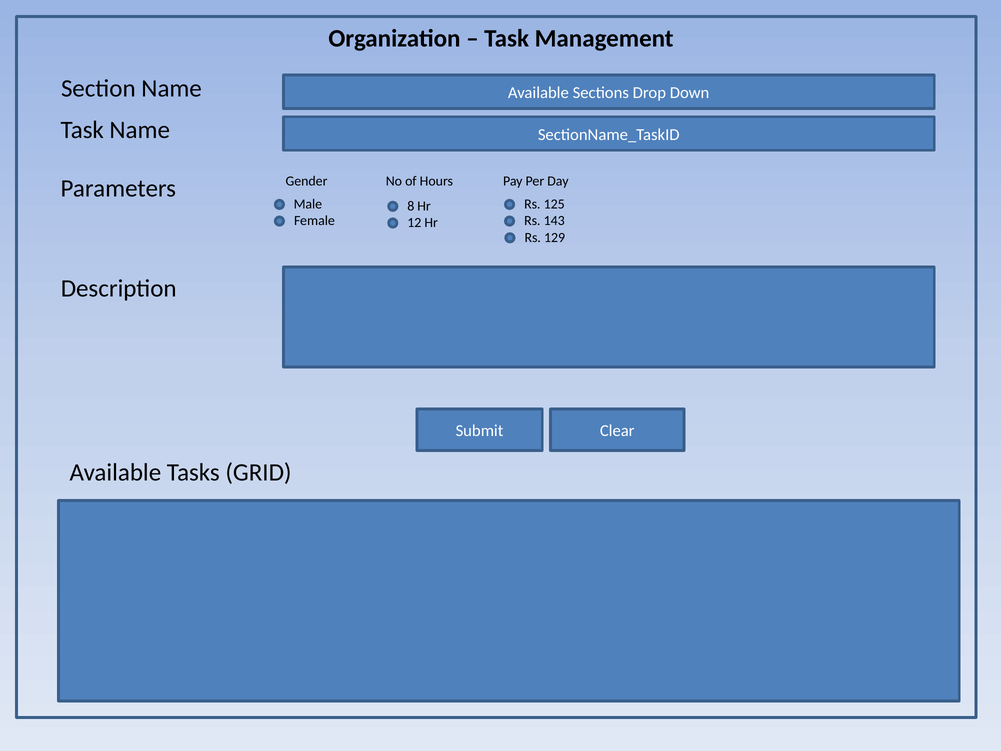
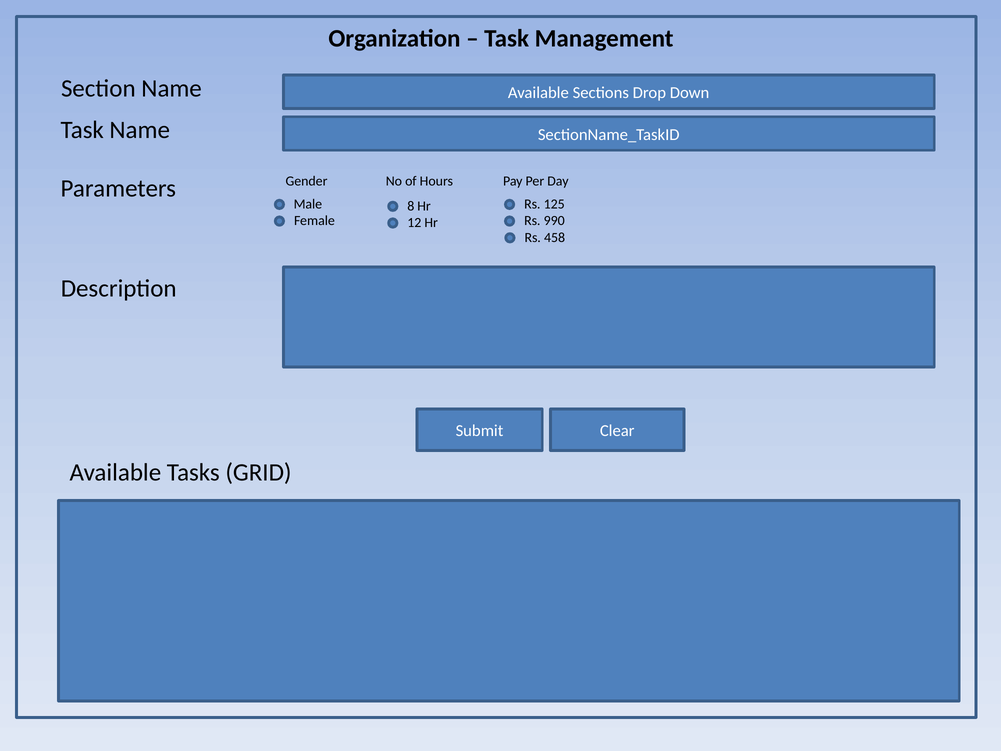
143: 143 -> 990 (554, 221)
129: 129 -> 458 (555, 238)
